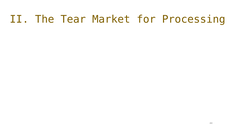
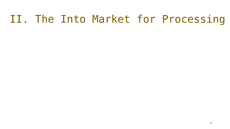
Tear: Tear -> Into (73, 19)
